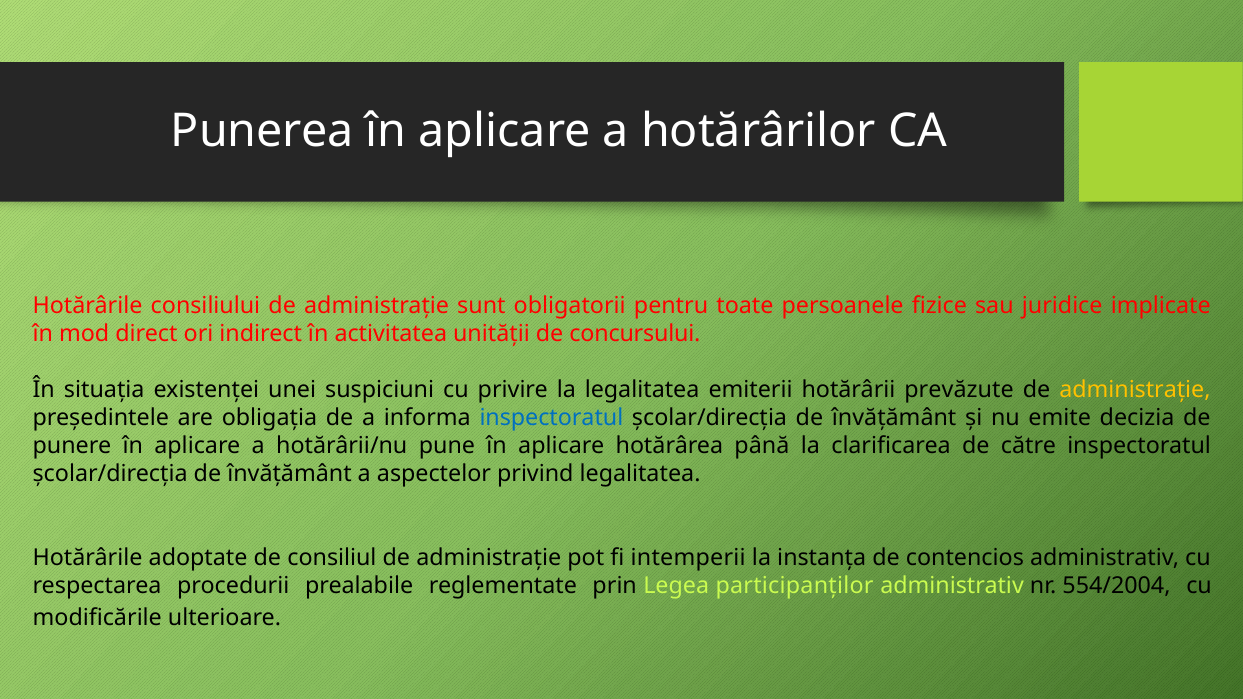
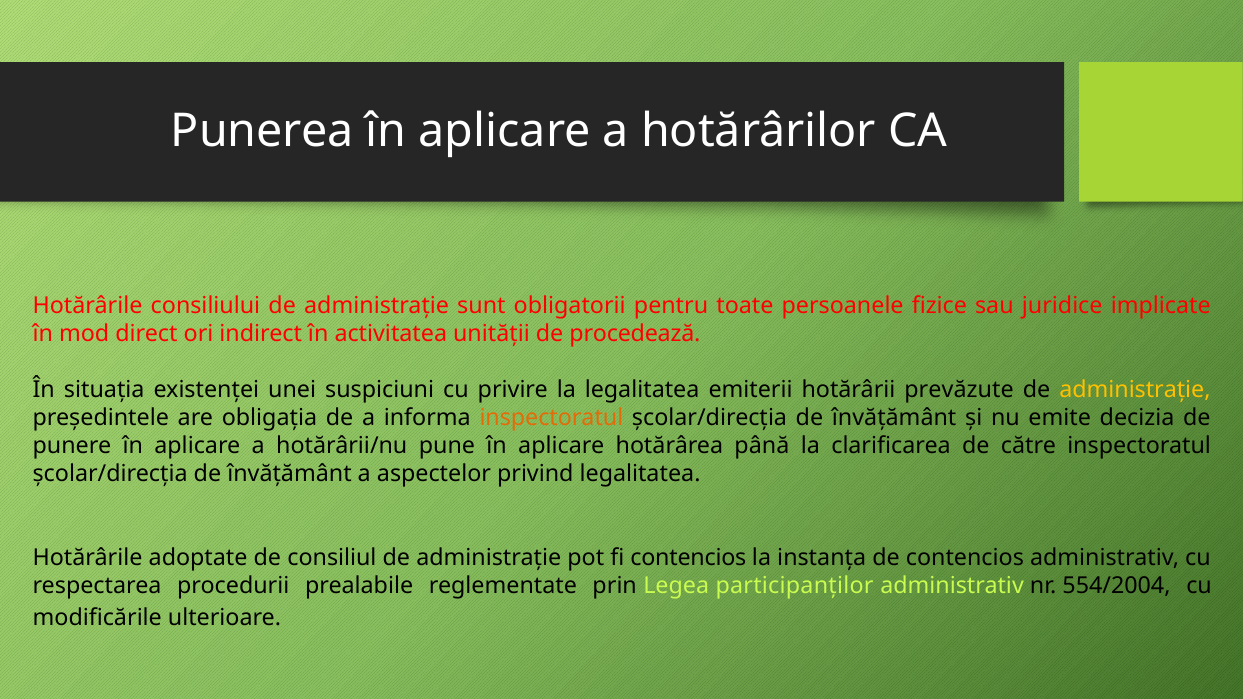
concursului: concursului -> procedează (635, 334)
inspectoratul colour: blue -> orange (551, 418)
fi intemperii: intemperii -> contencios (688, 558)
